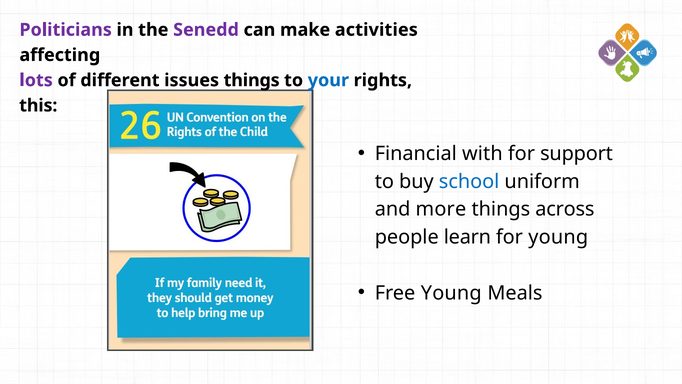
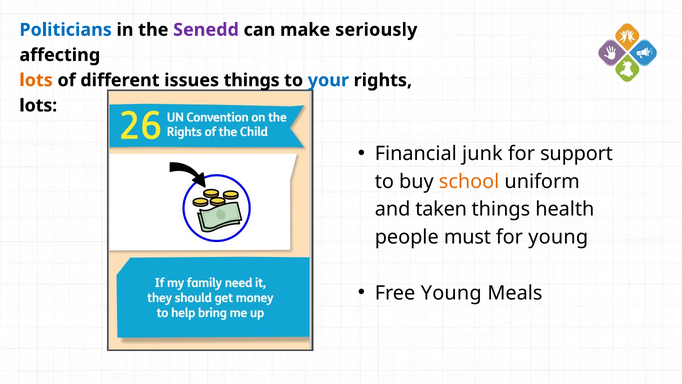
Politicians colour: purple -> blue (66, 30)
activities: activities -> seriously (376, 30)
lots colour: purple -> orange (36, 80)
this: this -> lots (38, 105)
with: with -> junk (482, 153)
school colour: blue -> orange (469, 181)
more: more -> taken (441, 209)
across: across -> health (565, 209)
learn: learn -> must (467, 237)
